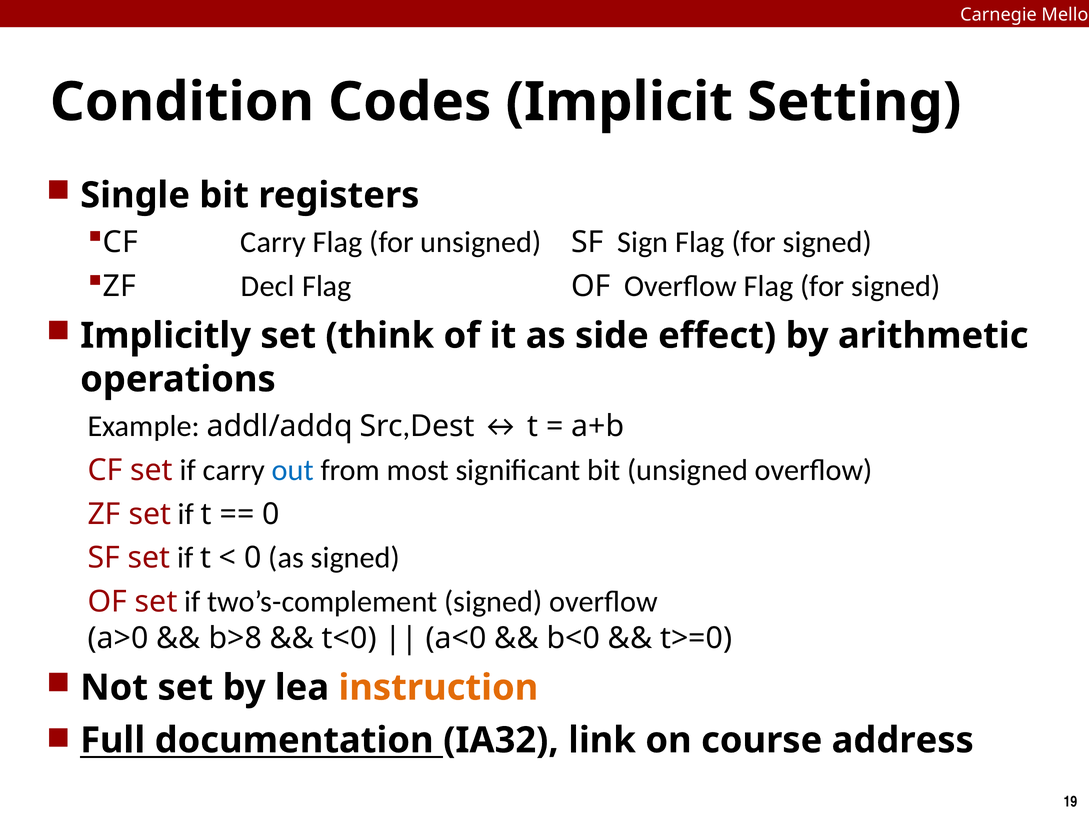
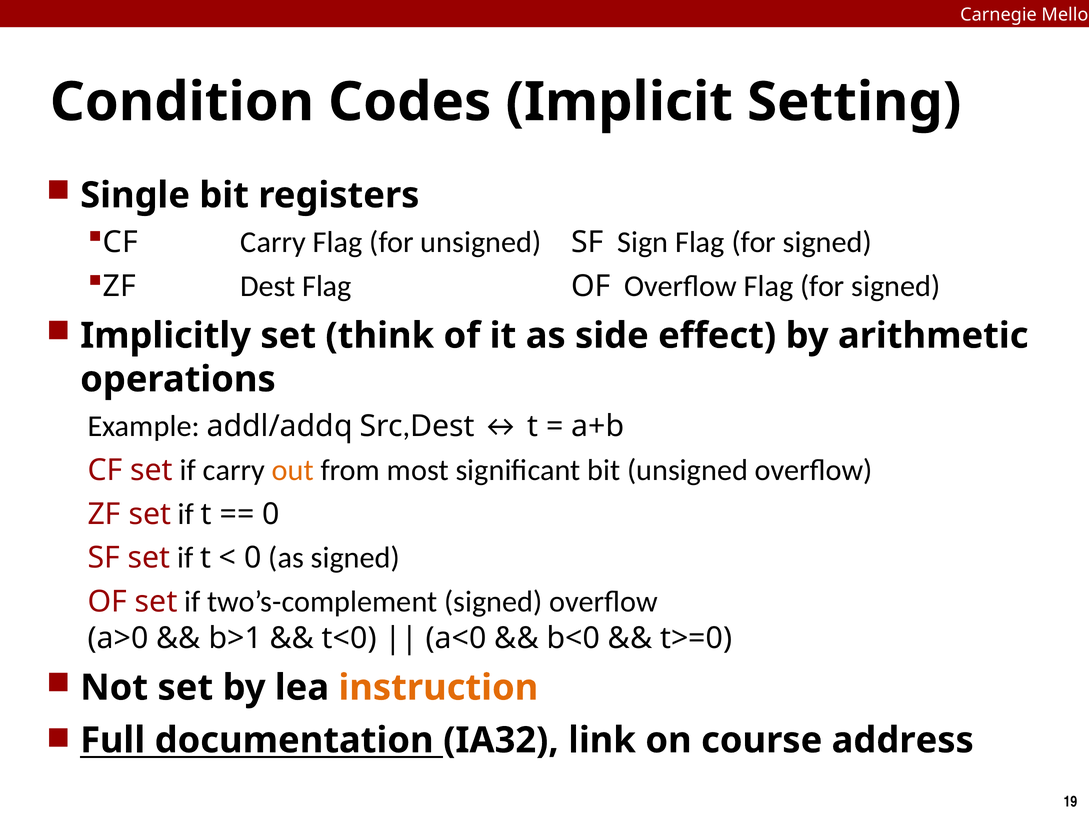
ZF Decl: Decl -> Dest (268, 286)
out colour: blue -> orange (293, 470)
b>8: b>8 -> b>1 (235, 638)
